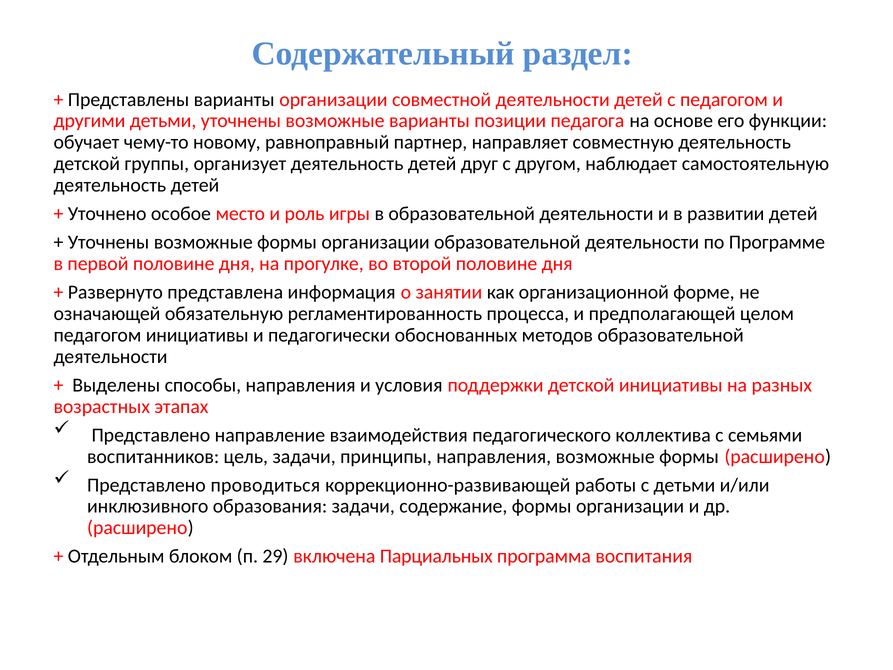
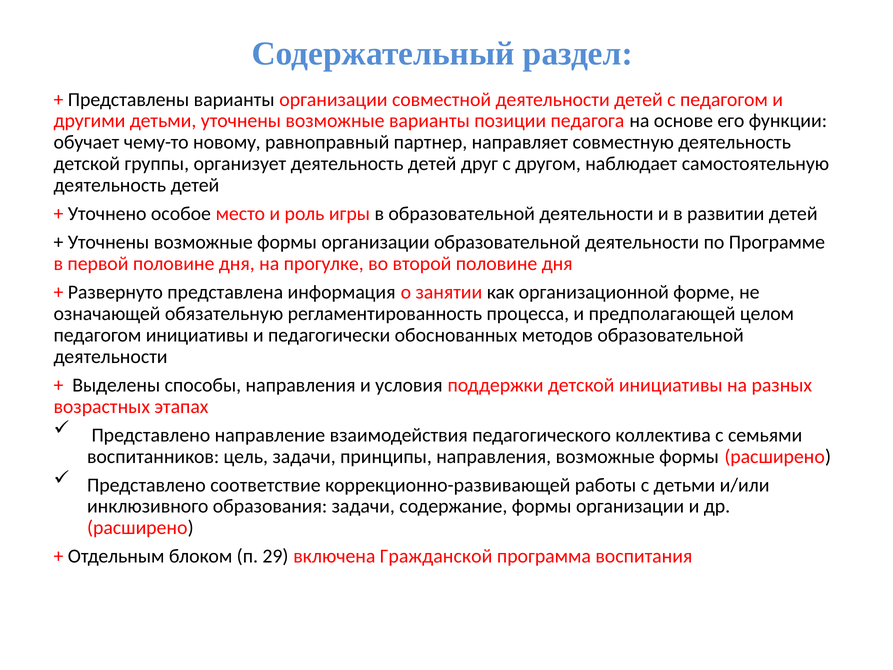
проводиться: проводиться -> соответствие (265, 485)
Парциальных: Парциальных -> Гражданской (436, 556)
